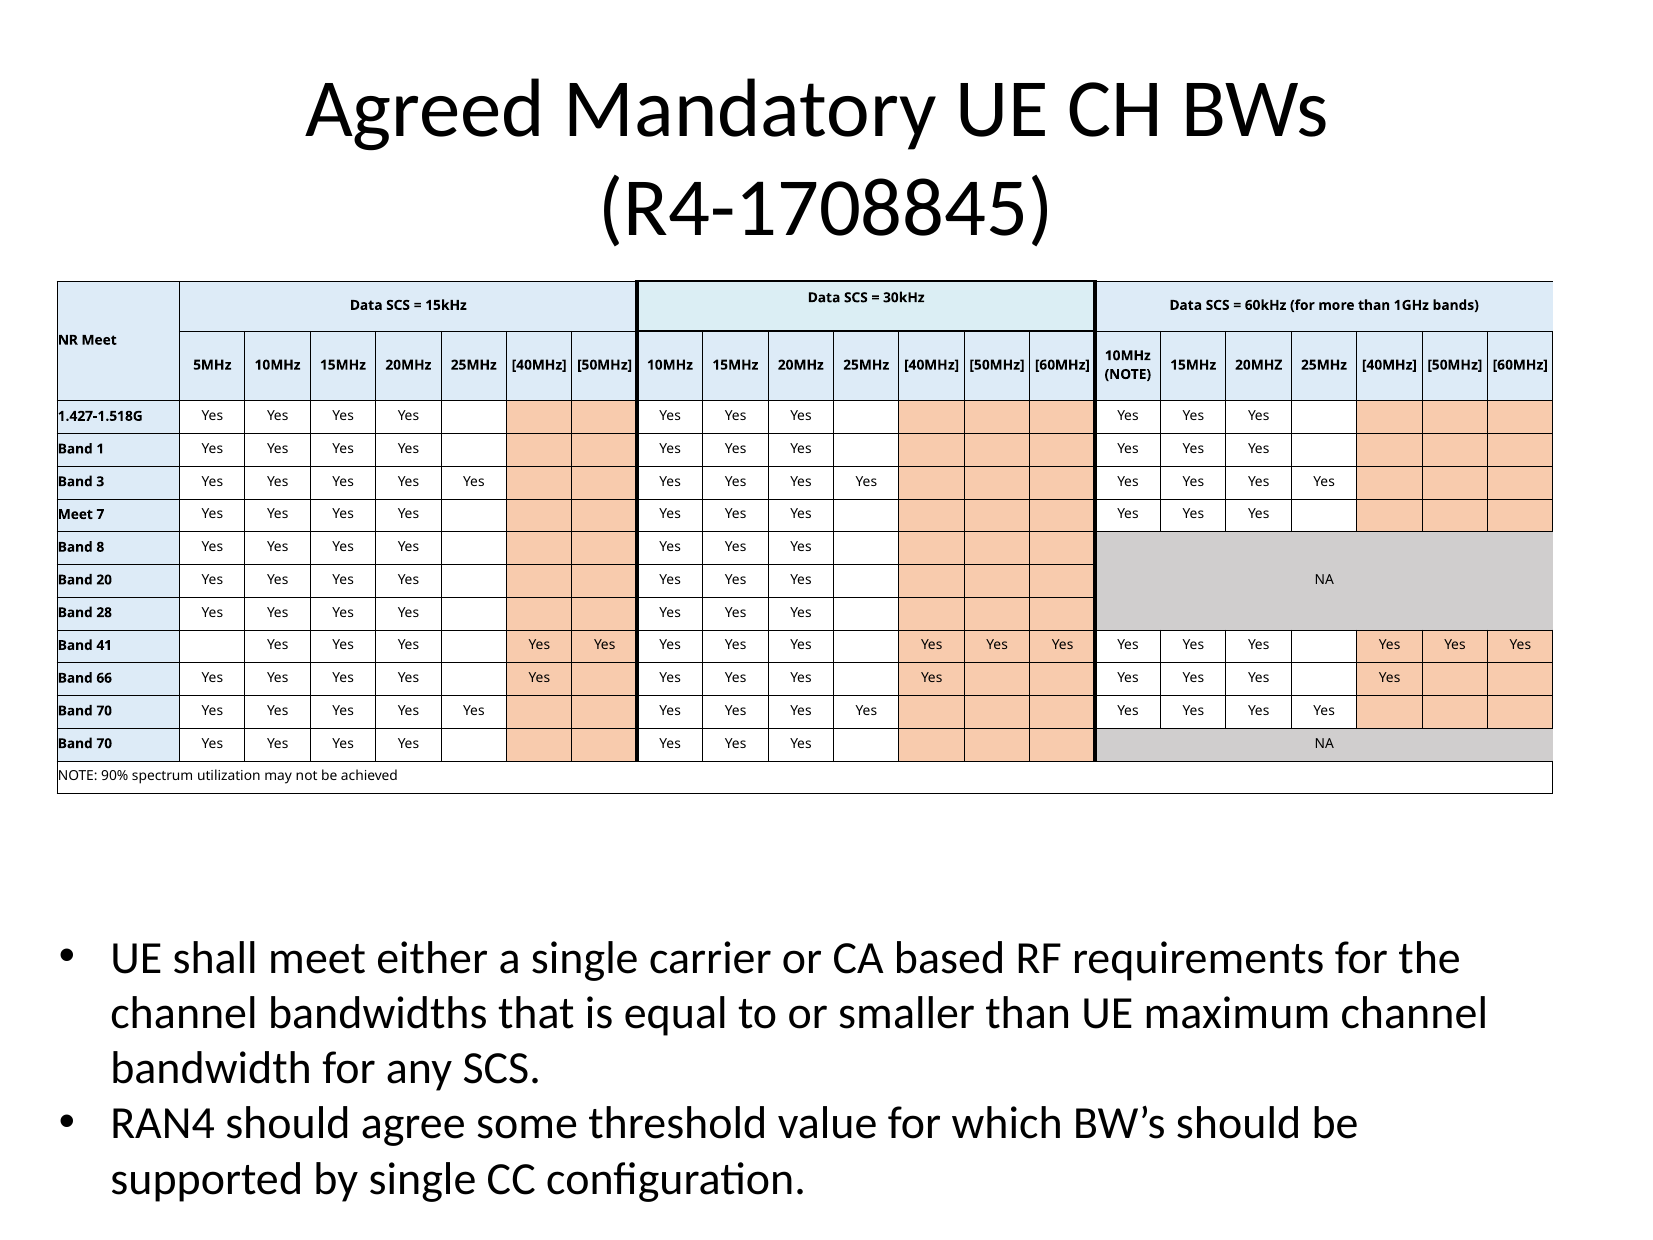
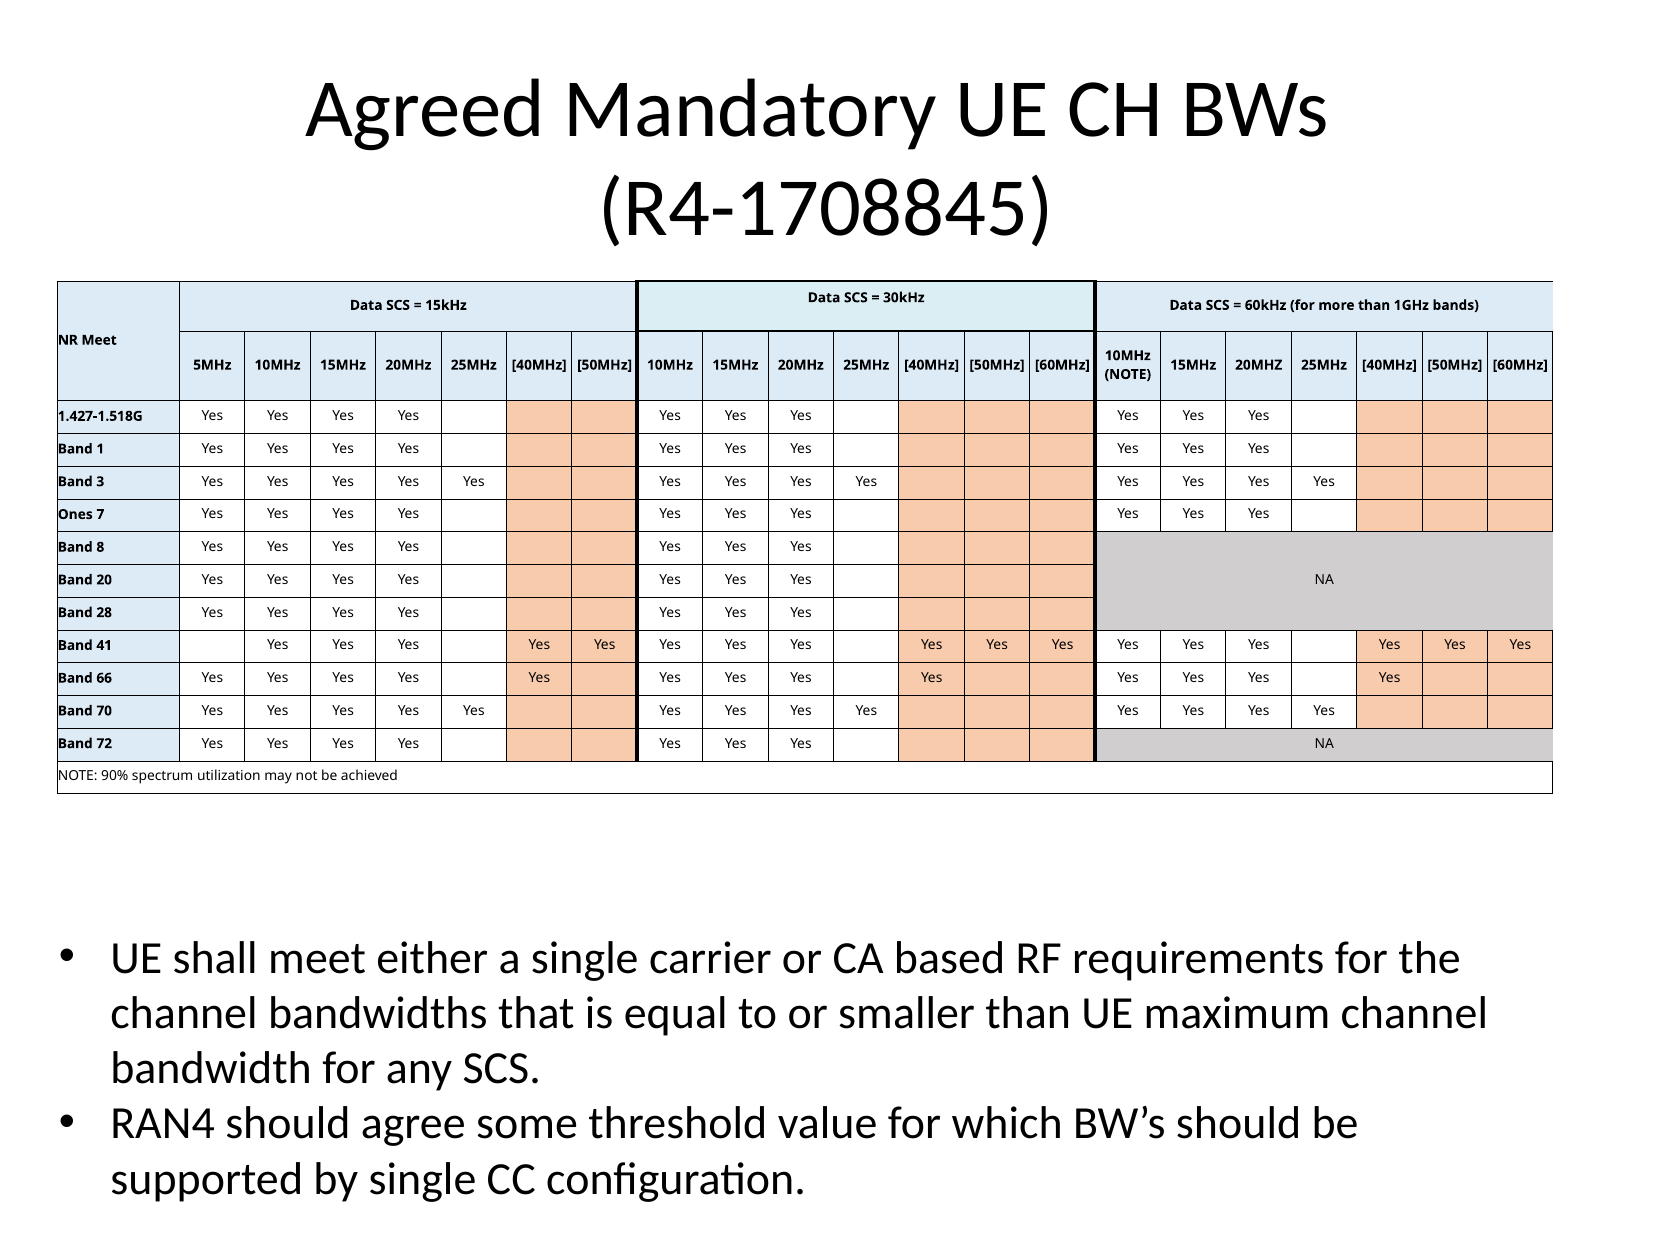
Meet: Meet -> Ones (75, 514)
70: 70 -> 72 (104, 743)
